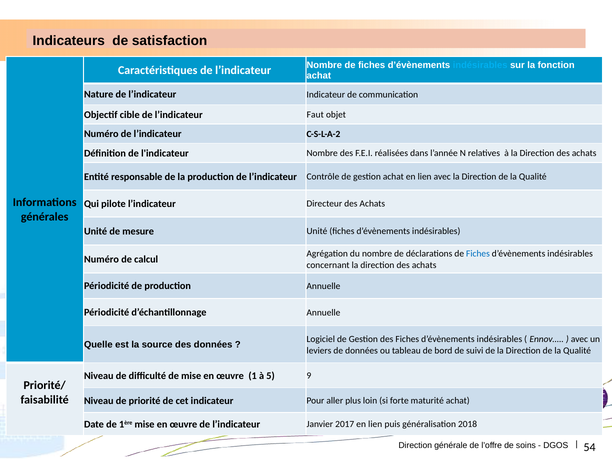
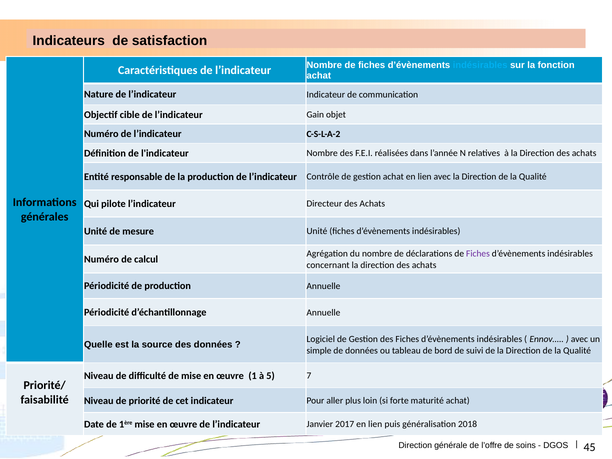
Faut: Faut -> Gain (315, 115)
Fiches colour: blue -> purple (478, 254)
leviers: leviers -> simple (319, 350)
9: 9 -> 7 (309, 376)
54: 54 -> 45 (590, 447)
